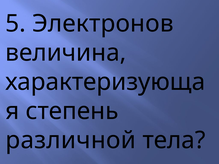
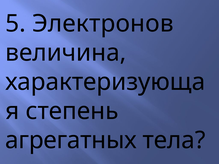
различной: различной -> агрегатных (71, 140)
